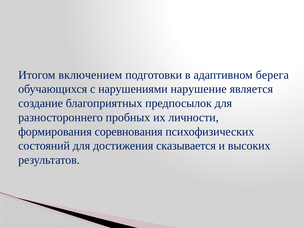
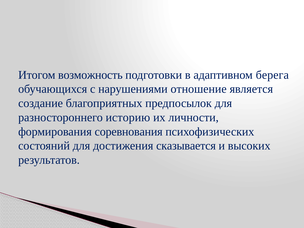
включением: включением -> возможность (90, 75)
нарушение: нарушение -> отношение (199, 89)
пробных: пробных -> историю (128, 117)
